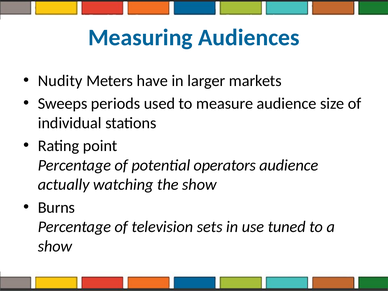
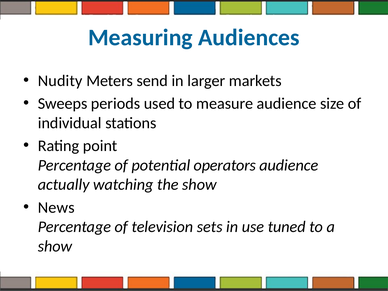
have: have -> send (152, 81)
Burns: Burns -> News (56, 207)
